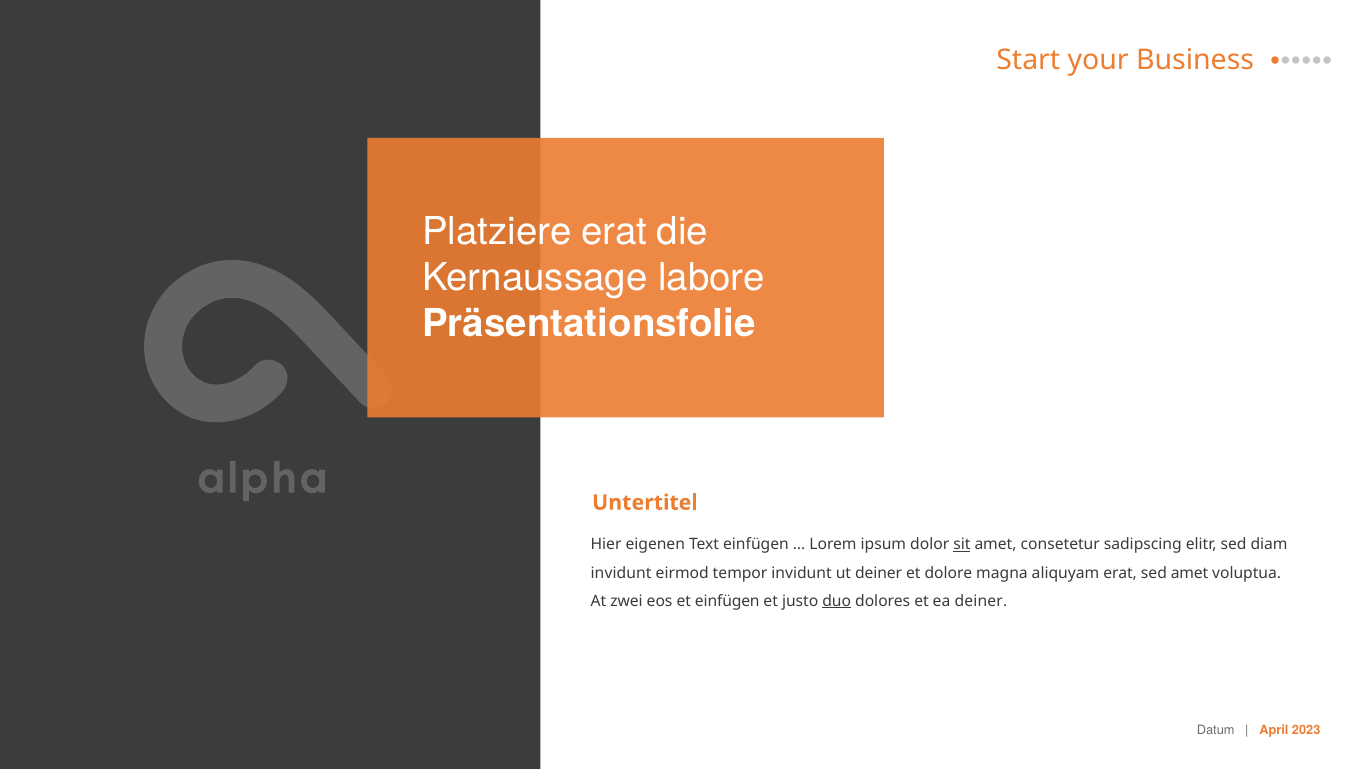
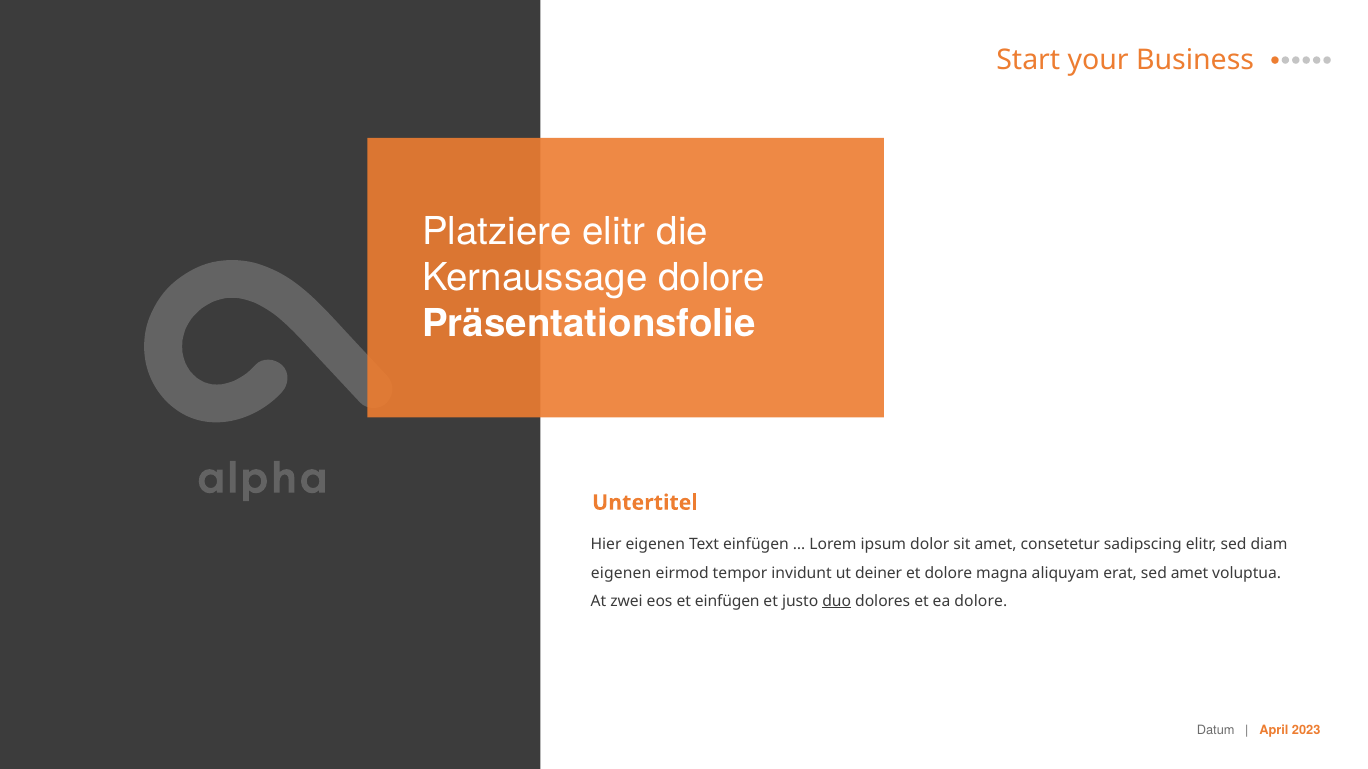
Platziere erat: erat -> elitr (614, 232)
Kernaussage labore: labore -> dolore (712, 278)
sit underline: present -> none (962, 545)
invidunt: invidunt -> eigenen (621, 573)
ea deiner: deiner -> dolore (981, 602)
